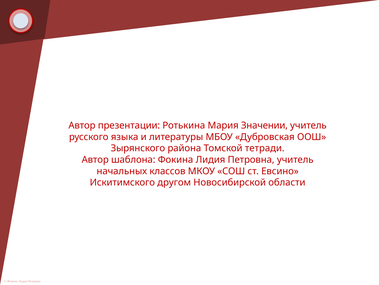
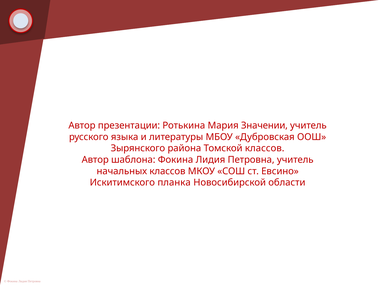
Томской тетради: тетради -> классов (265, 148)
другом: другом -> планка (174, 182)
